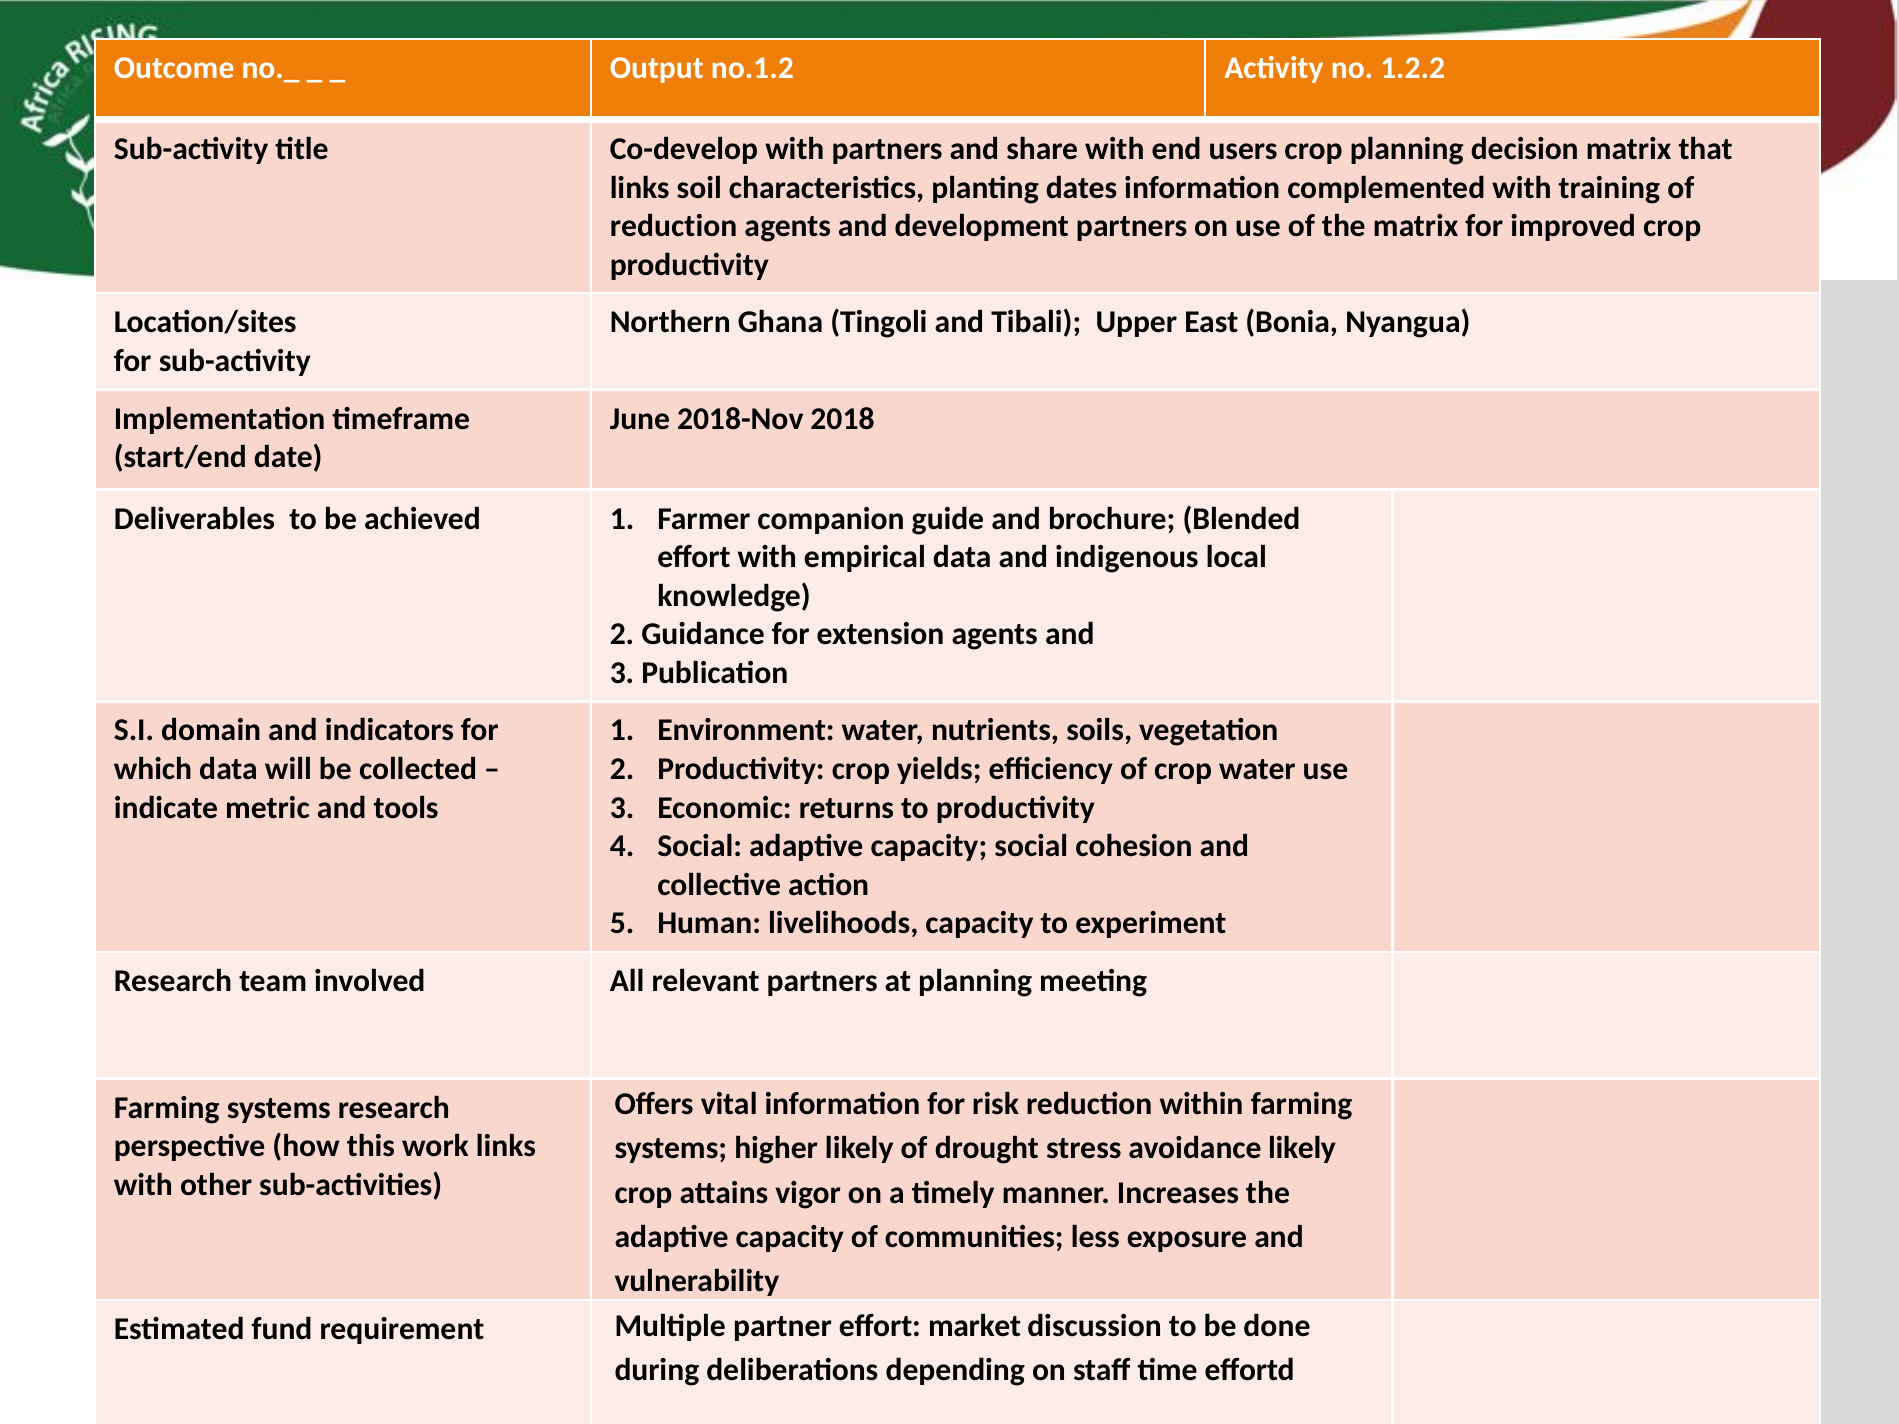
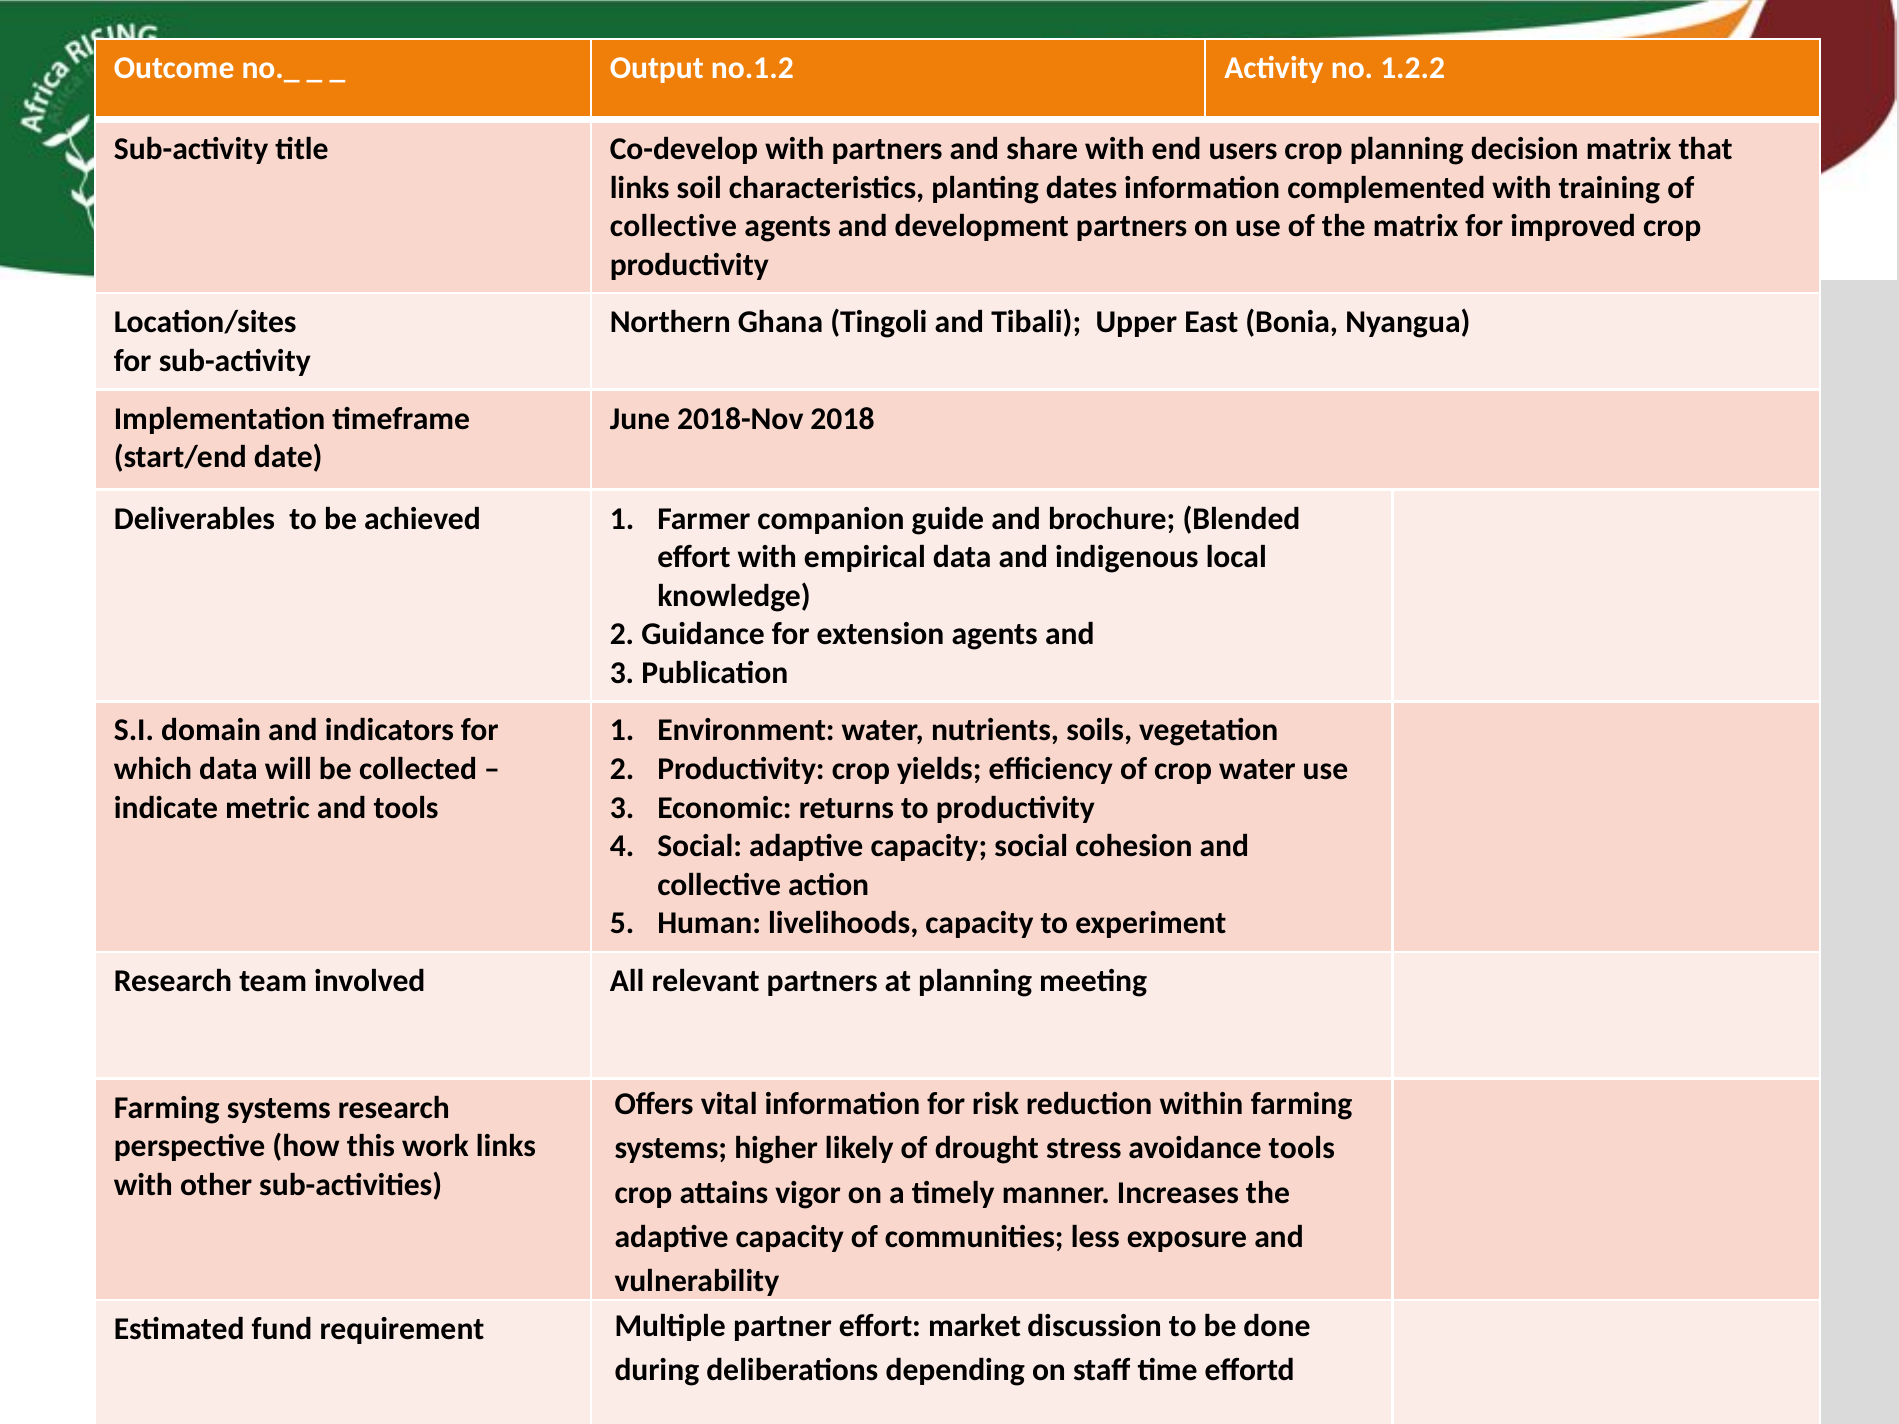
reduction: reduction -> collective (673, 226)
avoidance likely: likely -> tools (1302, 1148)
